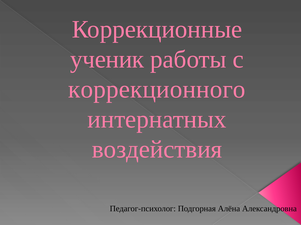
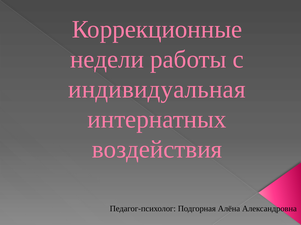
ученик: ученик -> недели (107, 60)
коррекционного: коррекционного -> индивидуальная (157, 90)
